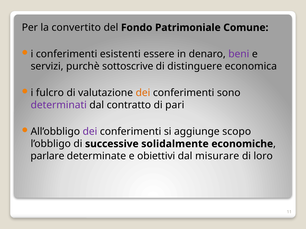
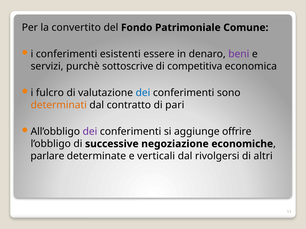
distinguere: distinguere -> competitiva (195, 66)
dei colour: orange -> blue (143, 93)
determinati colour: purple -> orange (59, 105)
scopo: scopo -> offrire (237, 132)
solidalmente: solidalmente -> negoziazione (175, 144)
obiettivi: obiettivi -> verticali (156, 156)
misurare: misurare -> rivolgersi (217, 156)
loro: loro -> altri (263, 156)
